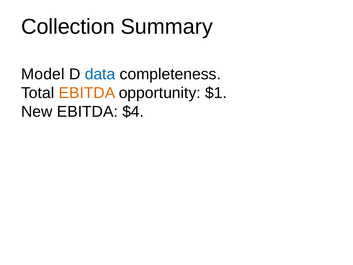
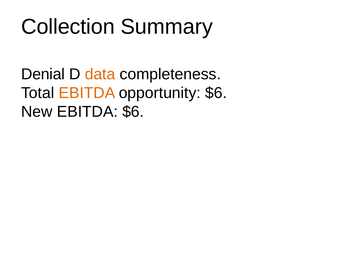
Model: Model -> Denial (43, 74)
data colour: blue -> orange (100, 74)
opportunity $1: $1 -> $6 (216, 93)
EBITDA $4: $4 -> $6 (133, 112)
